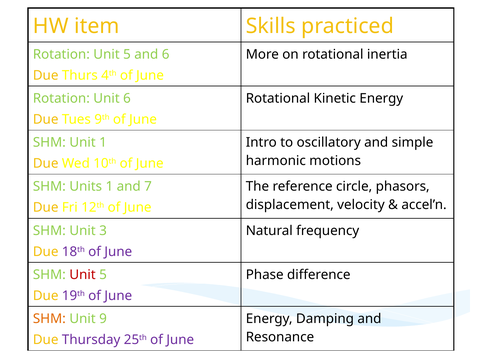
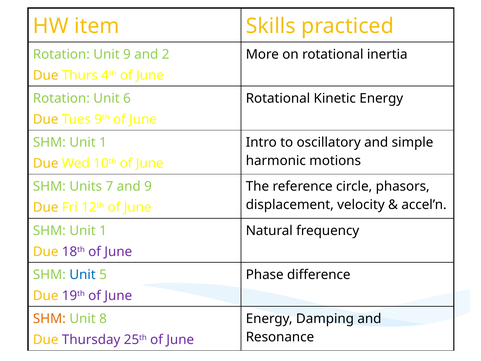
Rotation Unit 5: 5 -> 9 (127, 54)
and 6: 6 -> 2 (166, 54)
Units 1: 1 -> 7 (109, 186)
and 7: 7 -> 9 (148, 186)
3: 3 -> 1 (103, 230)
Unit colour: red -> blue (83, 275)
9: 9 -> 8 (103, 319)
